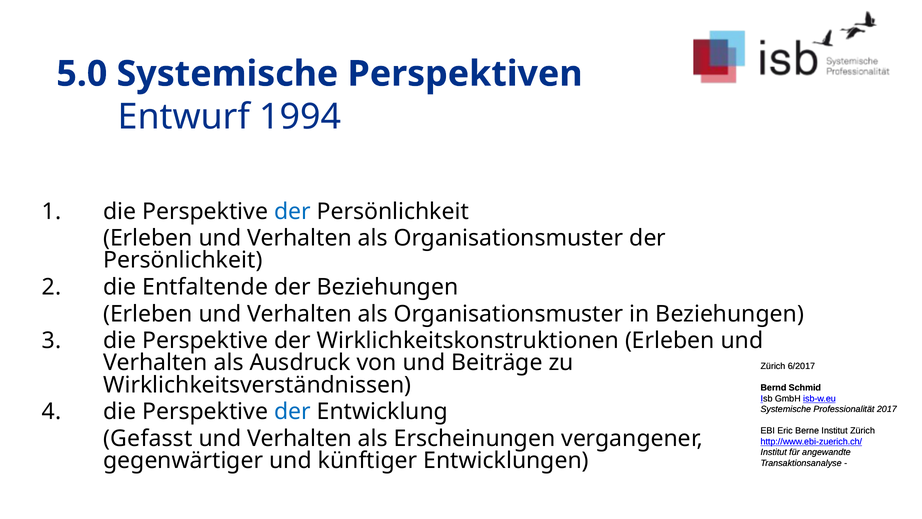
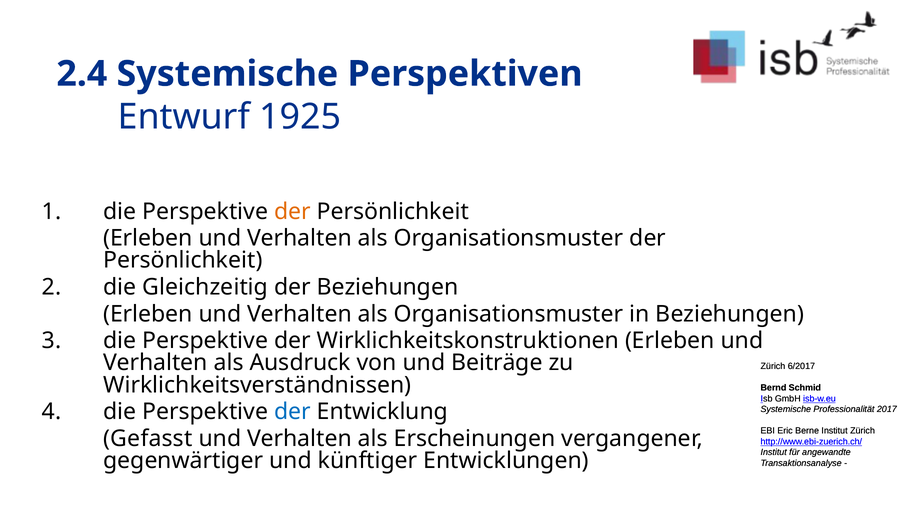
5.0: 5.0 -> 2.4 (82, 74)
1994: 1994 -> 1925 (300, 117)
der colour: blue -> orange (293, 211)
Entfaltende: Entfaltende -> Gleichzeitig (205, 287)
